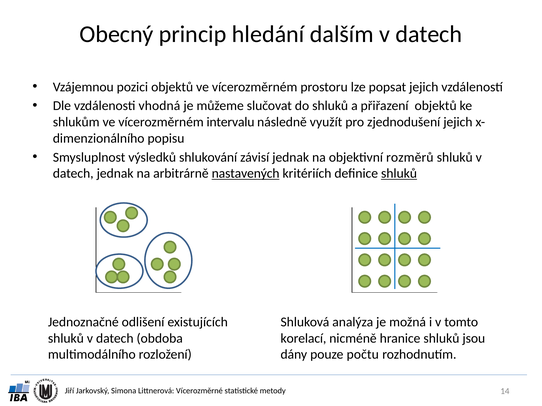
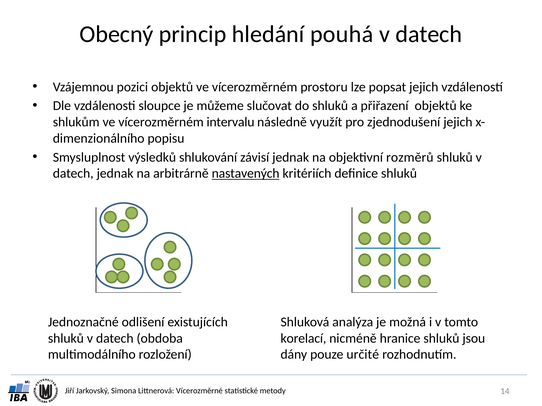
dalším: dalším -> pouhá (342, 34)
vhodná: vhodná -> sloupce (160, 106)
shluků underline: present -> none (399, 174)
počtu: počtu -> určité (363, 355)
